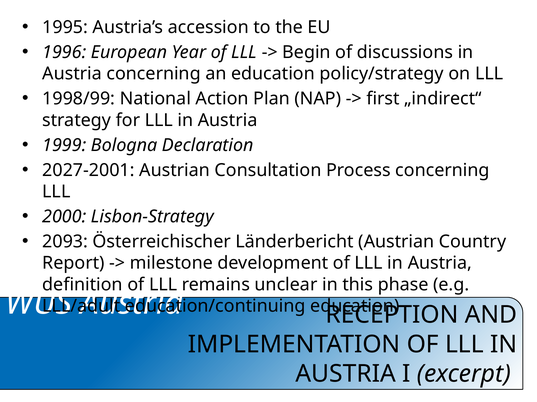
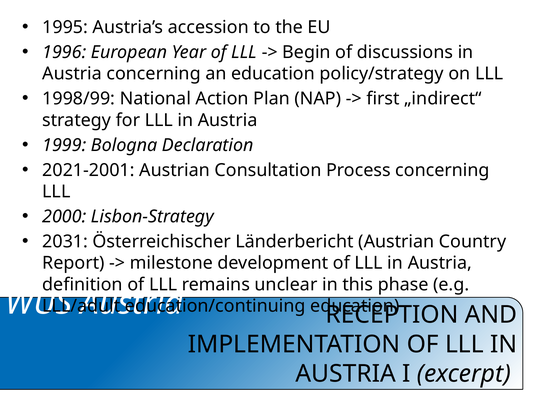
2027-2001: 2027-2001 -> 2021-2001 (88, 170)
2093: 2093 -> 2031 (65, 242)
